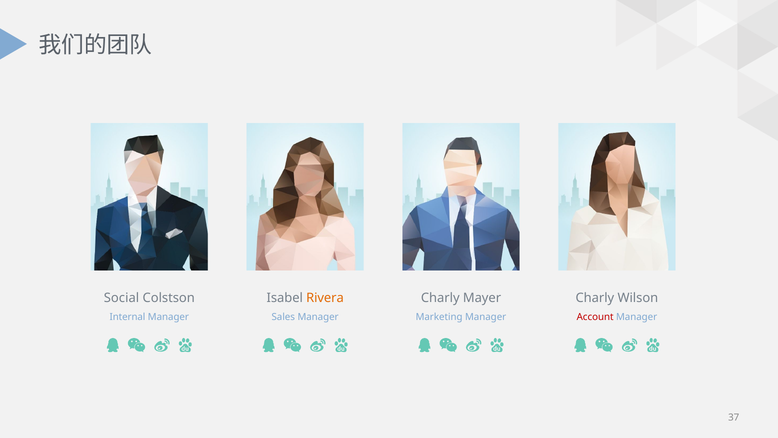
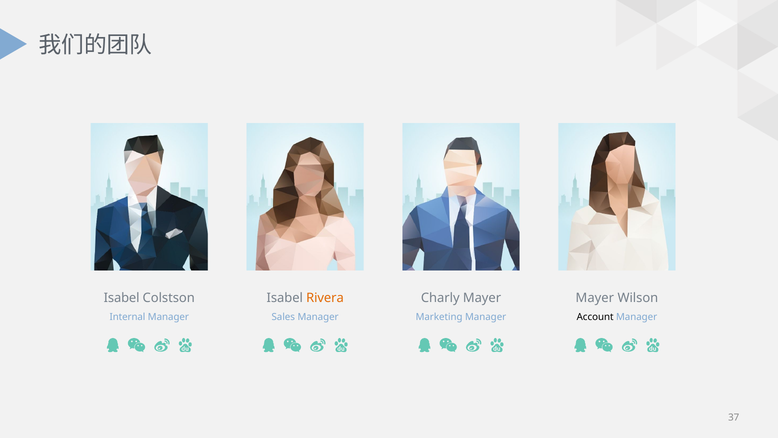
Social: Social -> Isabel (122, 298)
Charly: Charly -> Mayer (595, 298)
Account colour: red -> black (595, 317)
